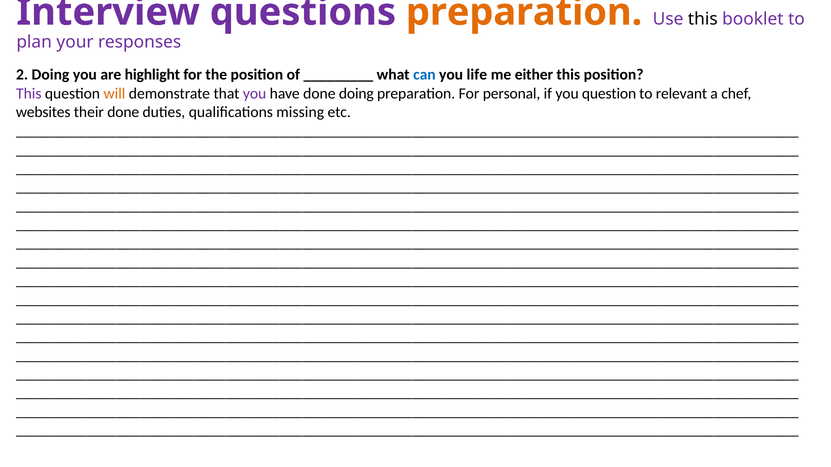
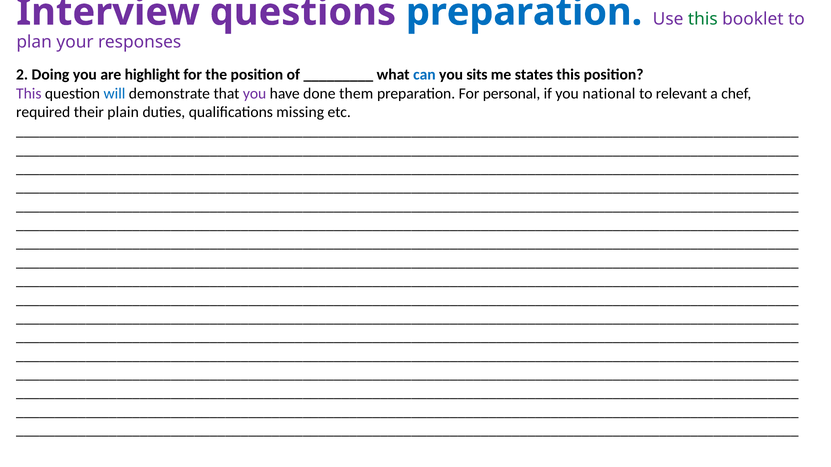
preparation colour: orange -> blue (524, 12)
this colour: black -> green (703, 19)
life: life -> sits (477, 75)
either: either -> states (534, 75)
will colour: orange -> blue (114, 93)
done doing: doing -> them (356, 93)
you question: question -> national (609, 93)
websites: websites -> required (43, 112)
their done: done -> plain (123, 112)
